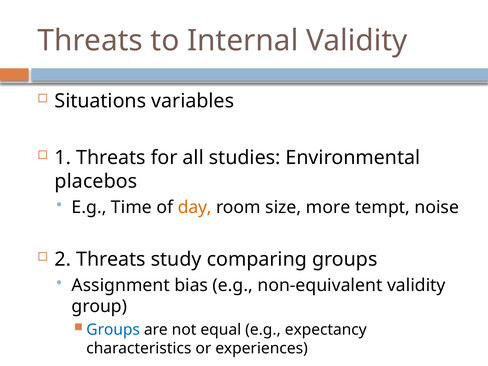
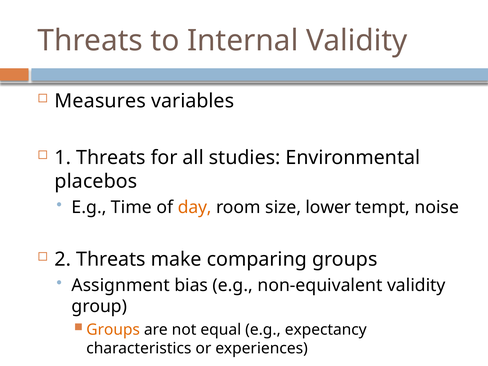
Situations: Situations -> Measures (100, 101)
more: more -> lower (328, 207)
study: study -> make (176, 259)
Groups colour: blue -> orange (113, 330)
